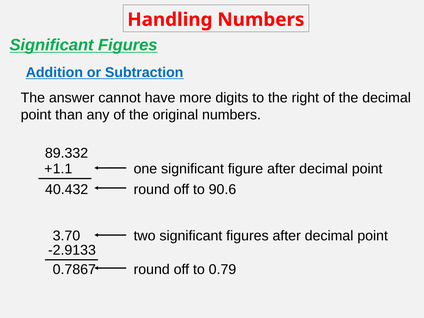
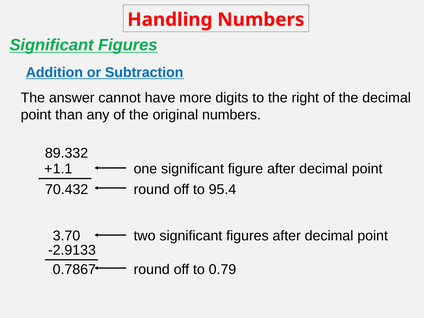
40.432: 40.432 -> 70.432 (67, 189)
90.6: 90.6 -> 95.4 (222, 189)
